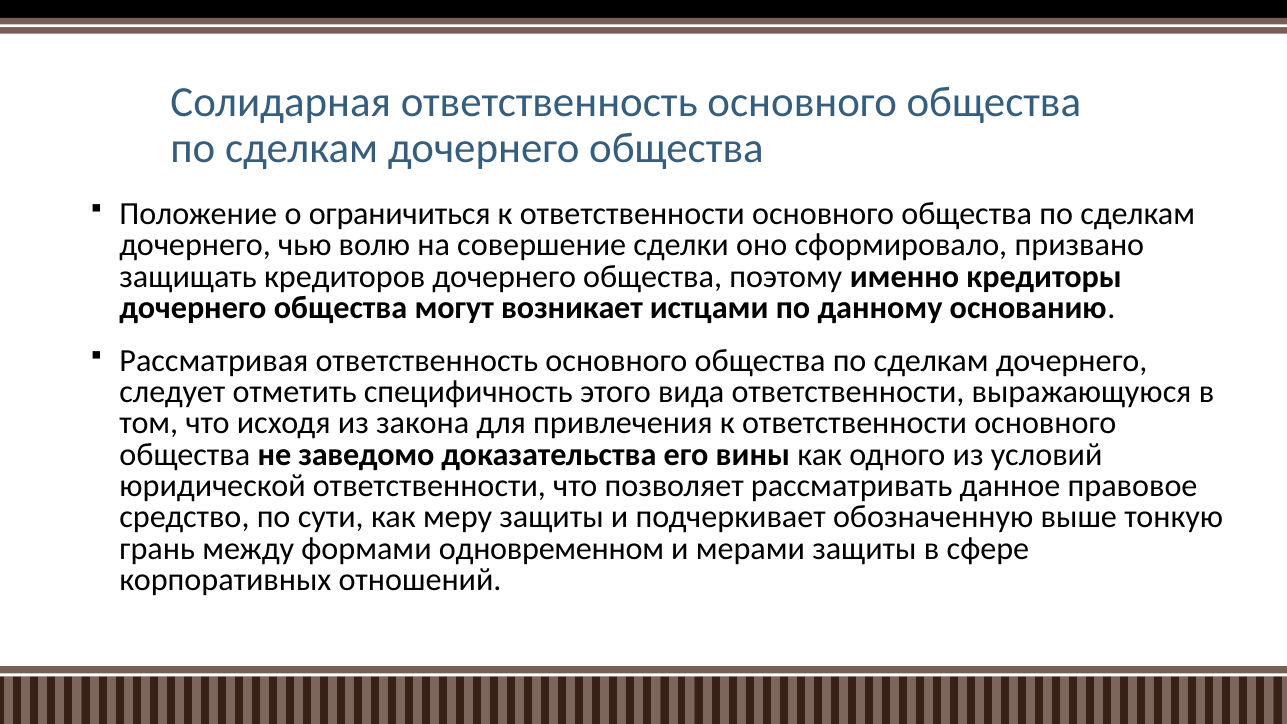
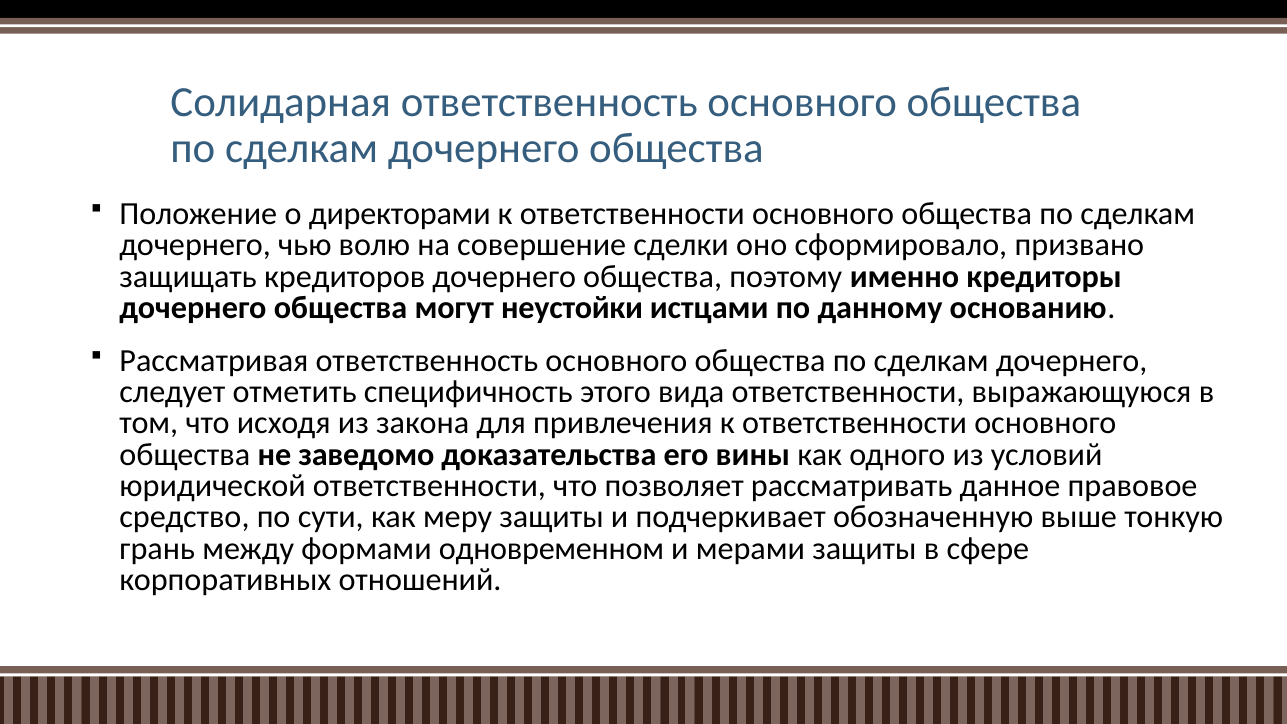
ограничиться: ограничиться -> директорами (400, 214)
возникает: возникает -> неустойки (572, 308)
